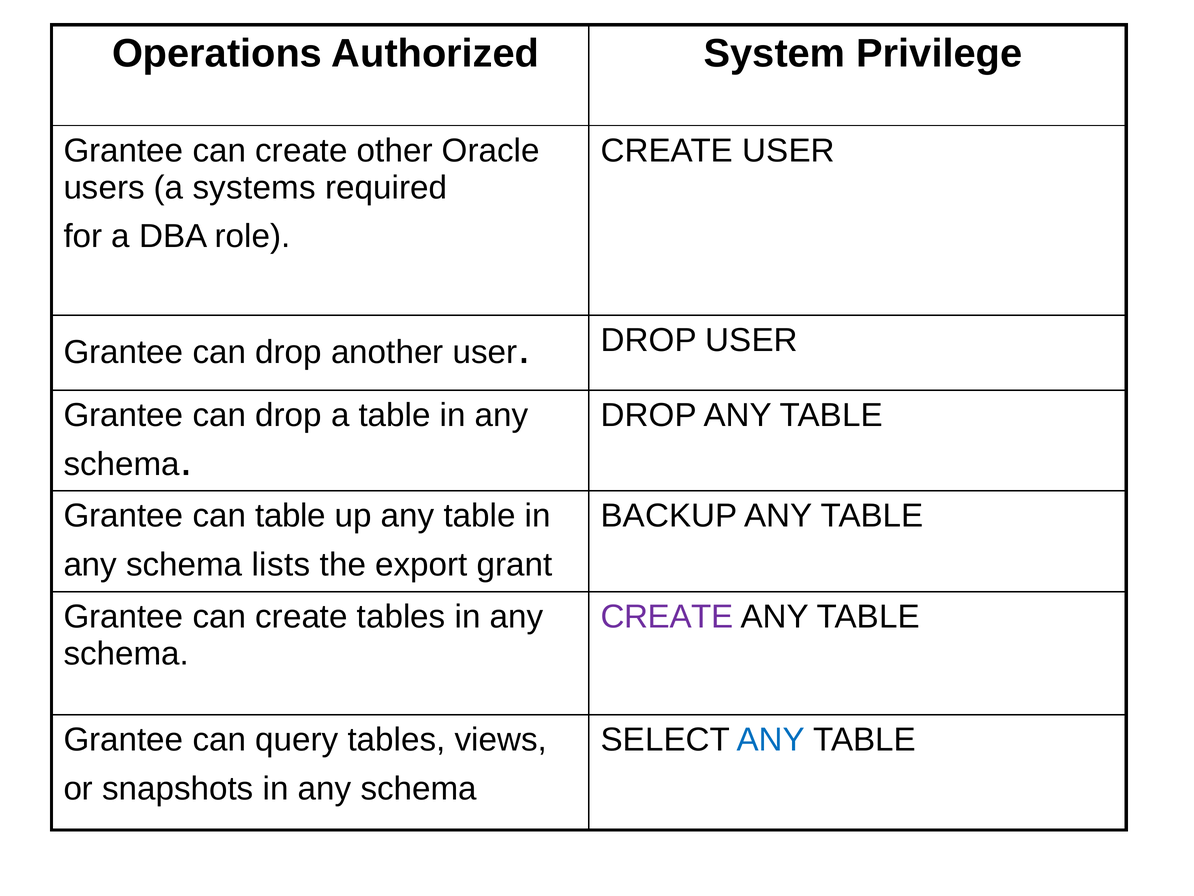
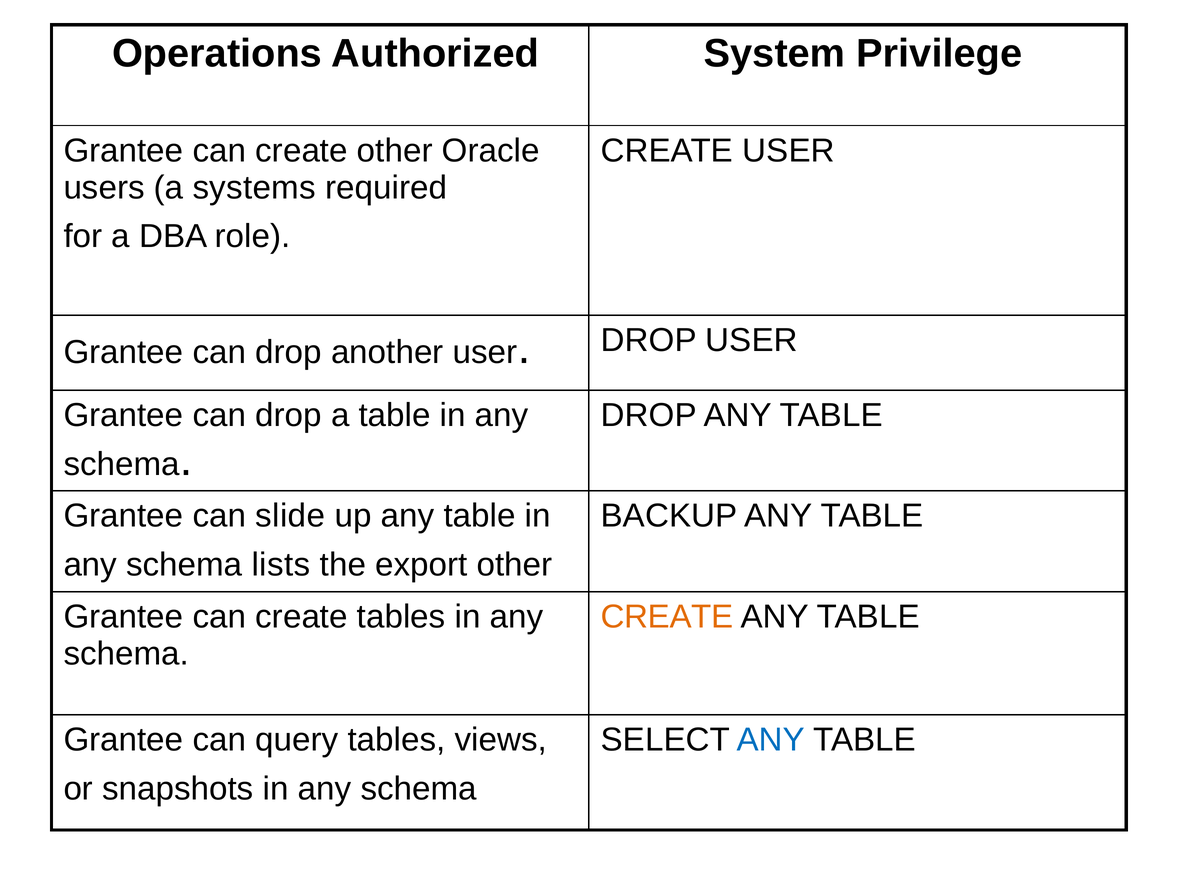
can table: table -> slide (290, 516)
export grant: grant -> other (515, 565)
CREATE colour: purple -> orange (667, 616)
